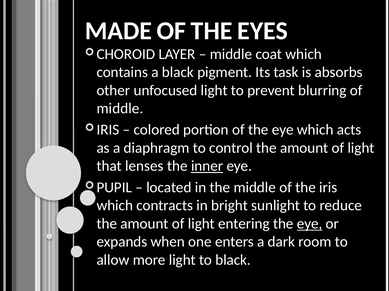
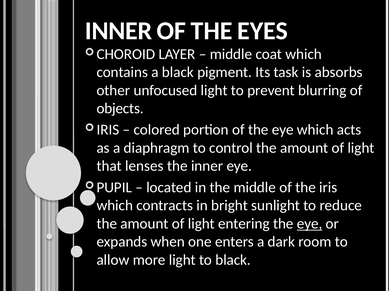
MADE: MADE -> INNER (118, 31)
middle: middle -> objects (120, 109)
inner underline: present -> none (207, 166)
